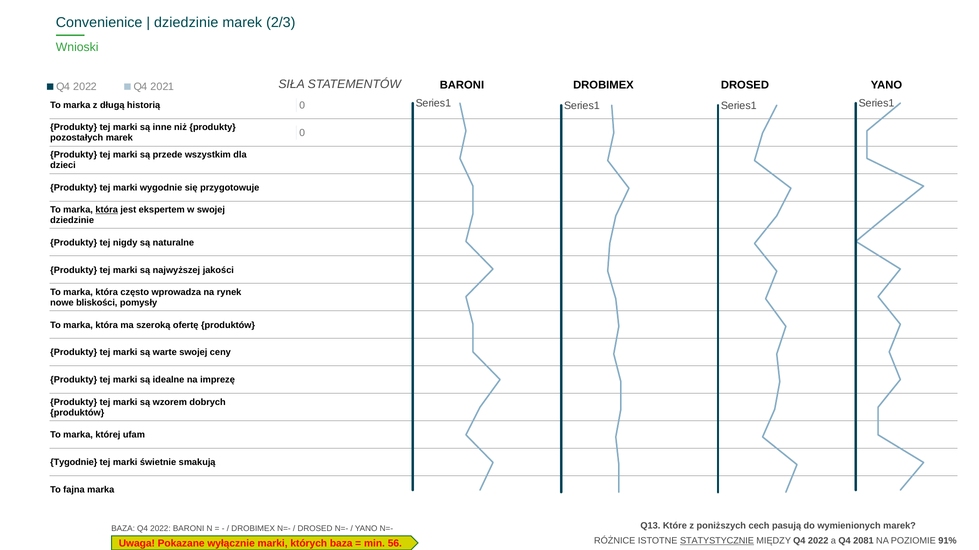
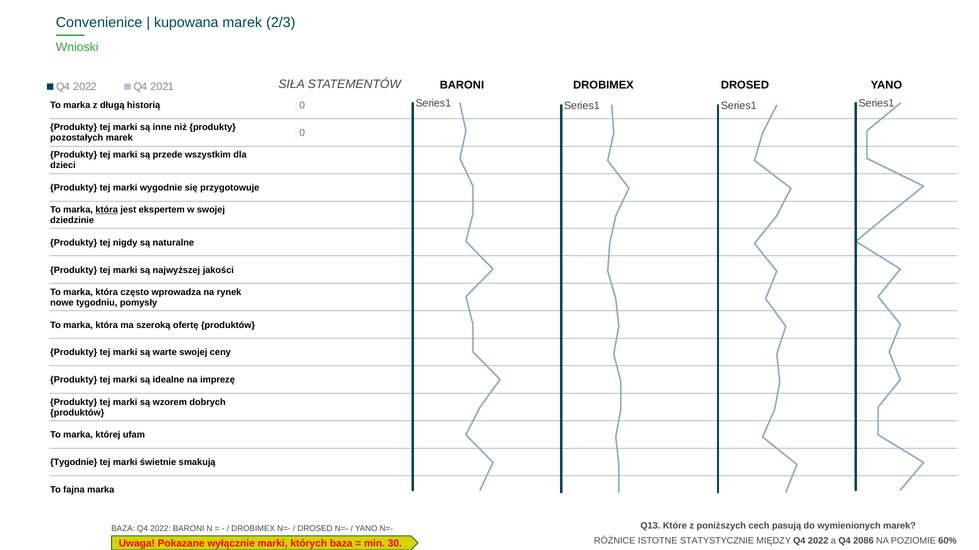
dziedzinie: dziedzinie -> kupowana (186, 23)
bliskości: bliskości -> tygodniu (97, 303)
STATYSTYCZNIE underline: present -> none (717, 542)
2081: 2081 -> 2086 (863, 542)
91%: 91% -> 60% (947, 542)
56: 56 -> 30 (395, 544)
